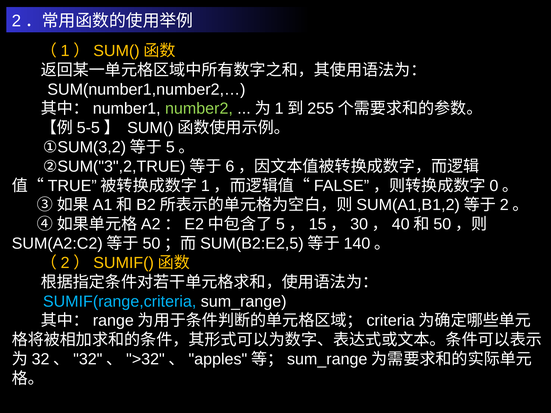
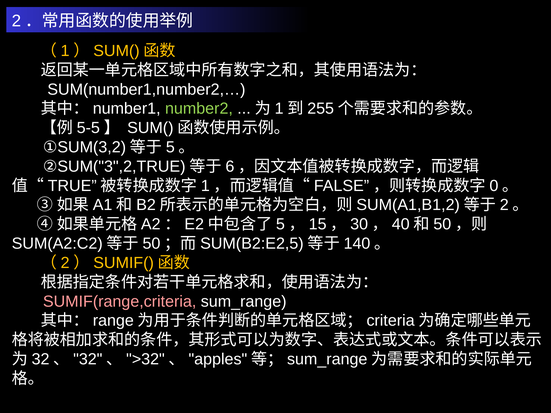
SUMIF(range,criteria colour: light blue -> pink (120, 302)
